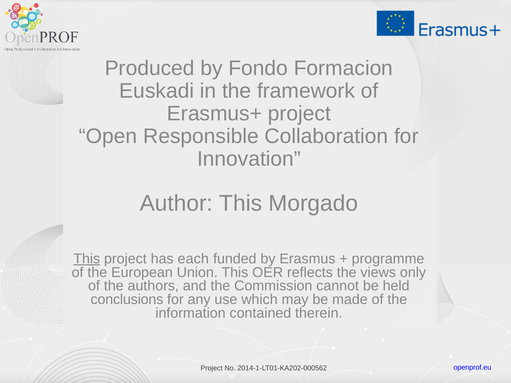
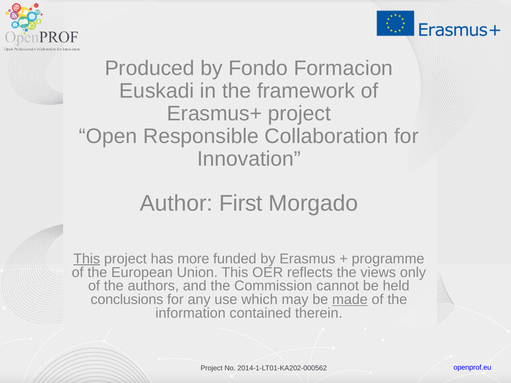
Author This: This -> First (241, 204)
each: each -> more (193, 259)
made underline: none -> present (350, 300)
